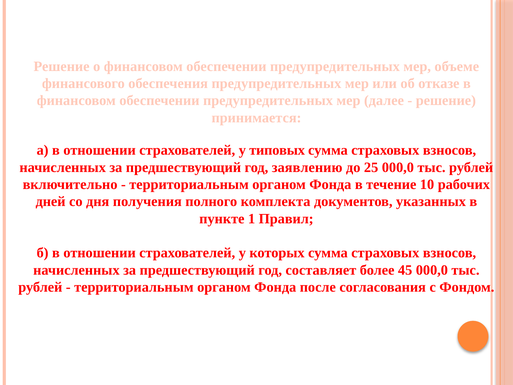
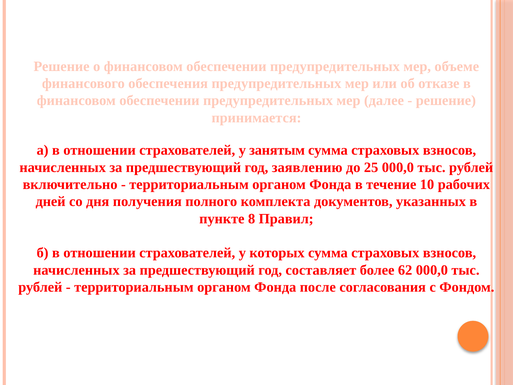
типовых: типовых -> занятым (277, 150)
1: 1 -> 8 (252, 219)
45: 45 -> 62 (405, 270)
